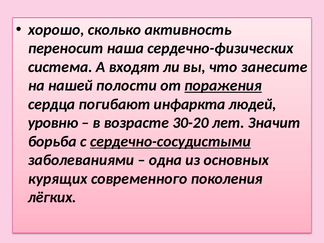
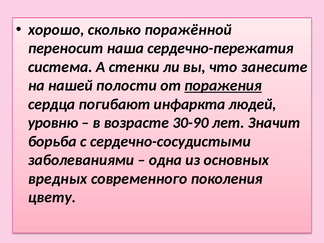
активность: активность -> поражённой (188, 30)
сердечно-физических: сердечно-физических -> сердечно-пережатия (220, 48)
входят: входят -> стенки (134, 67)
30-20: 30-20 -> 30-90 (191, 123)
сердечно-сосудистыми underline: present -> none (170, 141)
курящих: курящих -> вредных (58, 179)
лёгких: лёгких -> цвету (52, 197)
